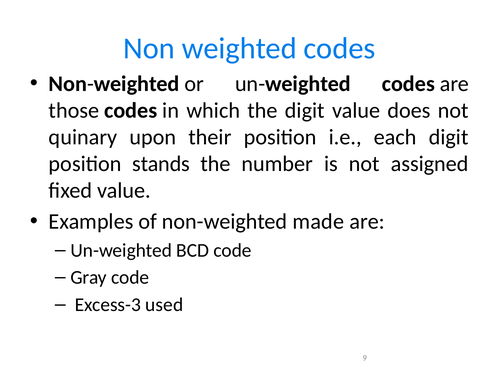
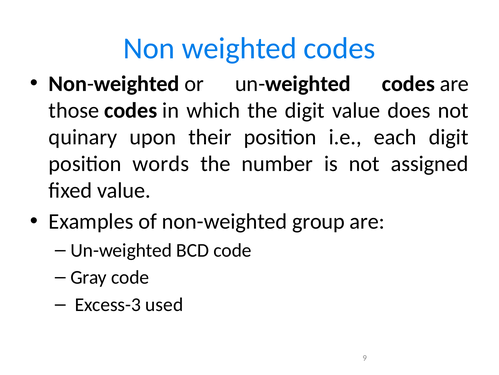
stands: stands -> words (161, 163)
made: made -> group (319, 221)
